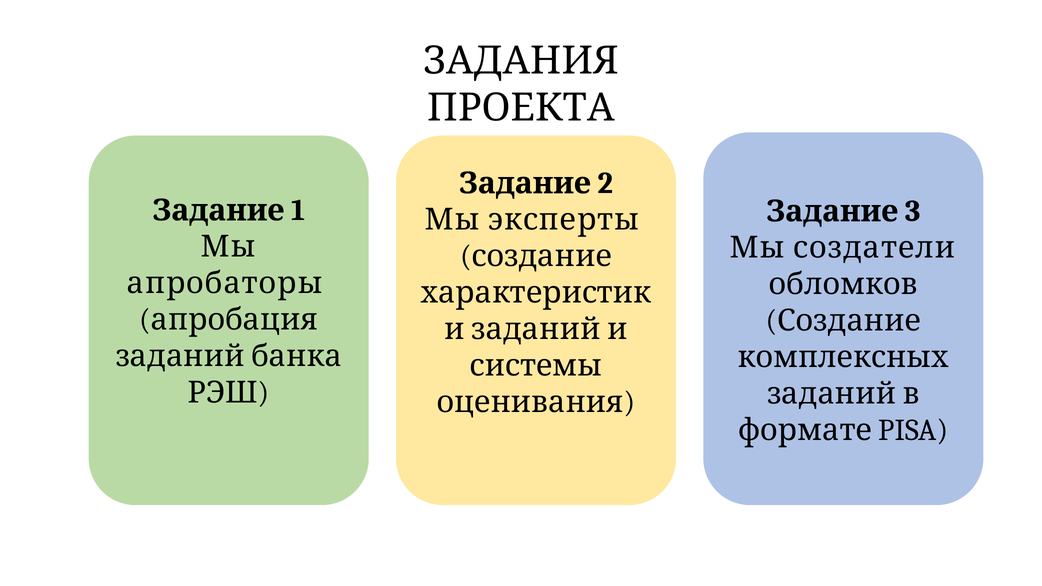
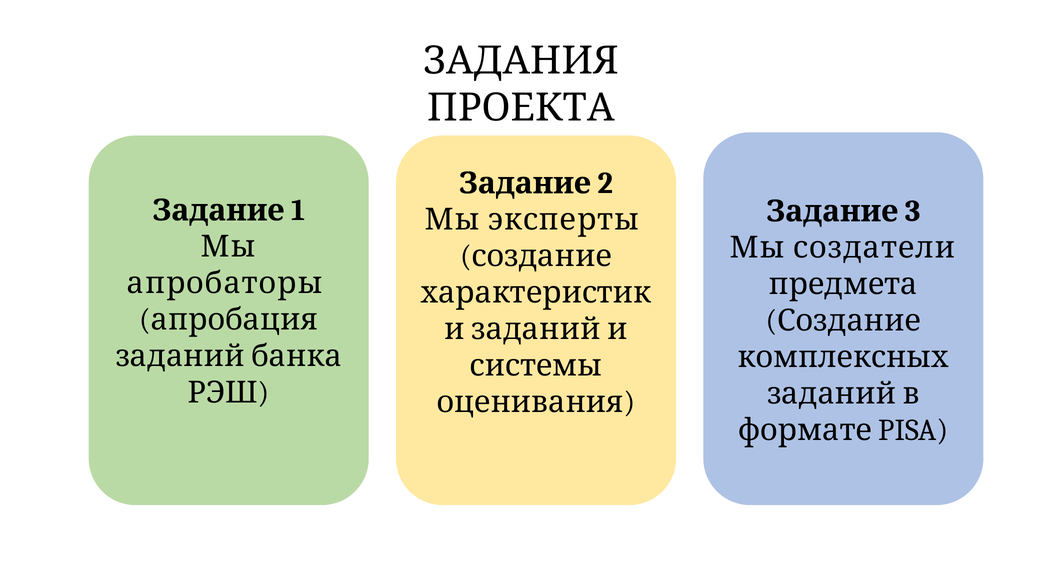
обломков: обломков -> предмета (843, 284)
